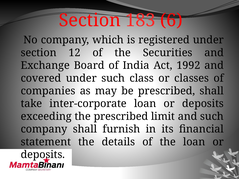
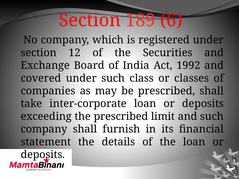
183: 183 -> 189 (140, 20)
